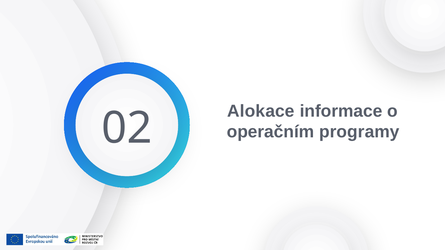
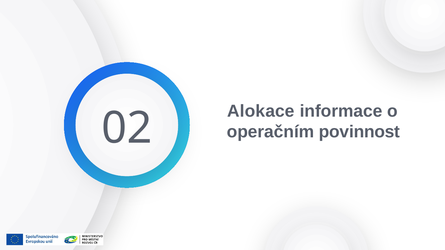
programy: programy -> povinnost (359, 132)
